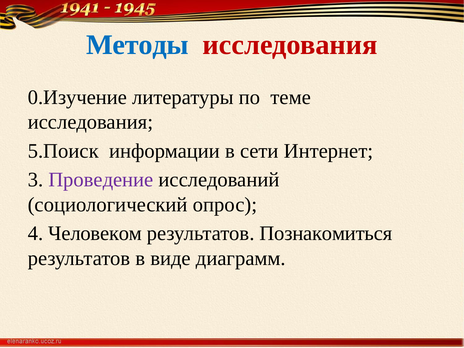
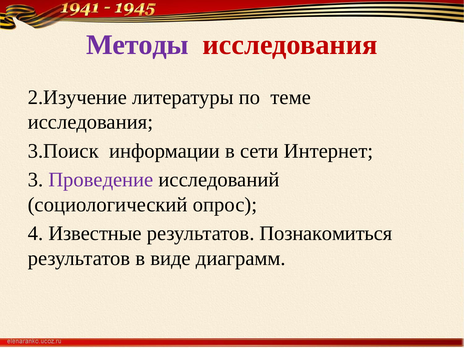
Методы colour: blue -> purple (137, 45)
0.Изучение: 0.Изучение -> 2.Изучение (77, 97)
5.Поиск: 5.Поиск -> 3.Поиск (63, 151)
Человеком: Человеком -> Известные (95, 233)
